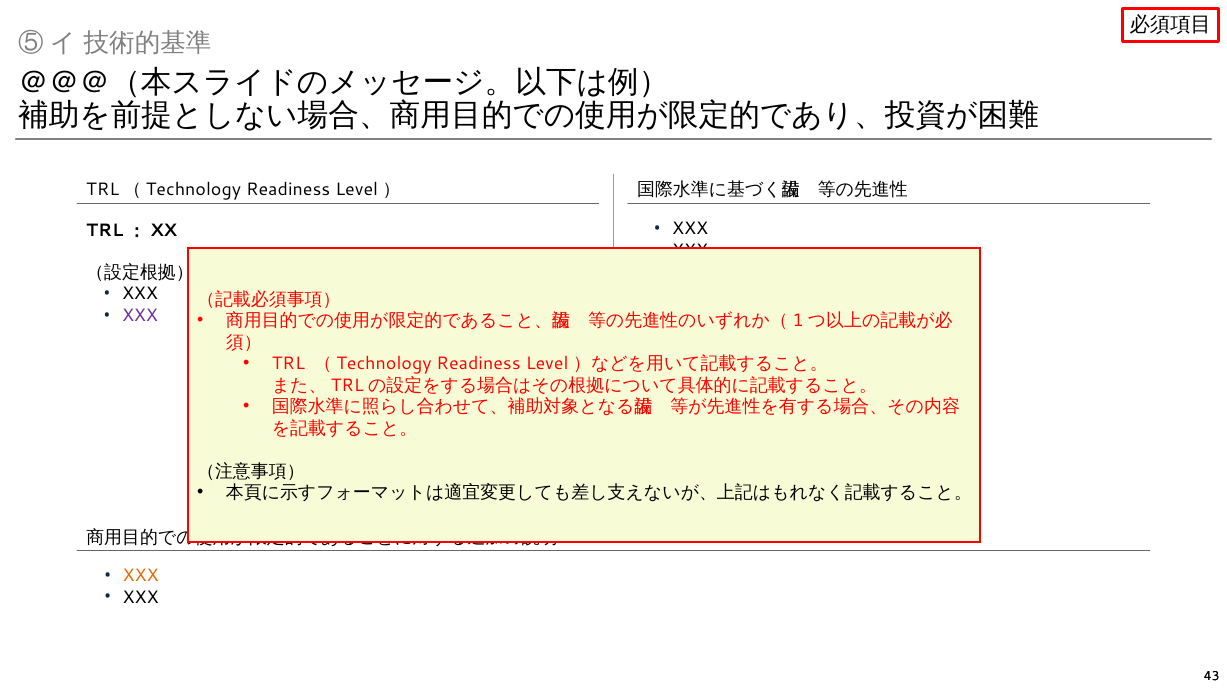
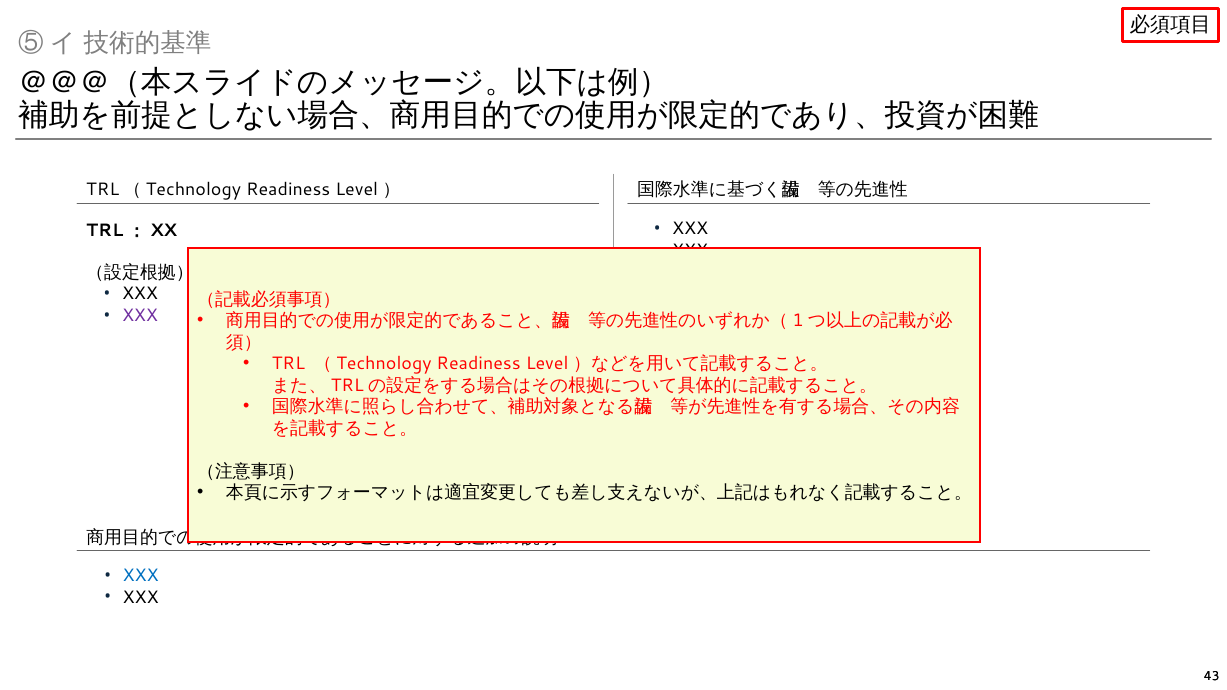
XXX colour: orange -> blue (141, 576)
